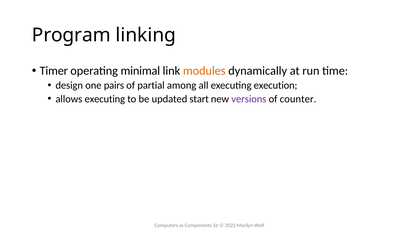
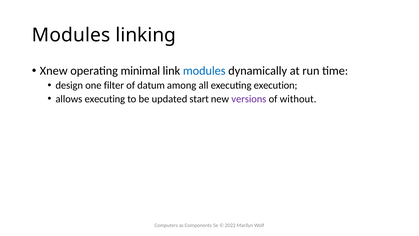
Program: Program -> Modules (71, 35)
Timer: Timer -> Xnew (54, 71)
modules colour: orange -> blue (204, 71)
pairs: pairs -> filter (114, 85)
partial: partial -> datum (151, 85)
counter: counter -> without (298, 99)
